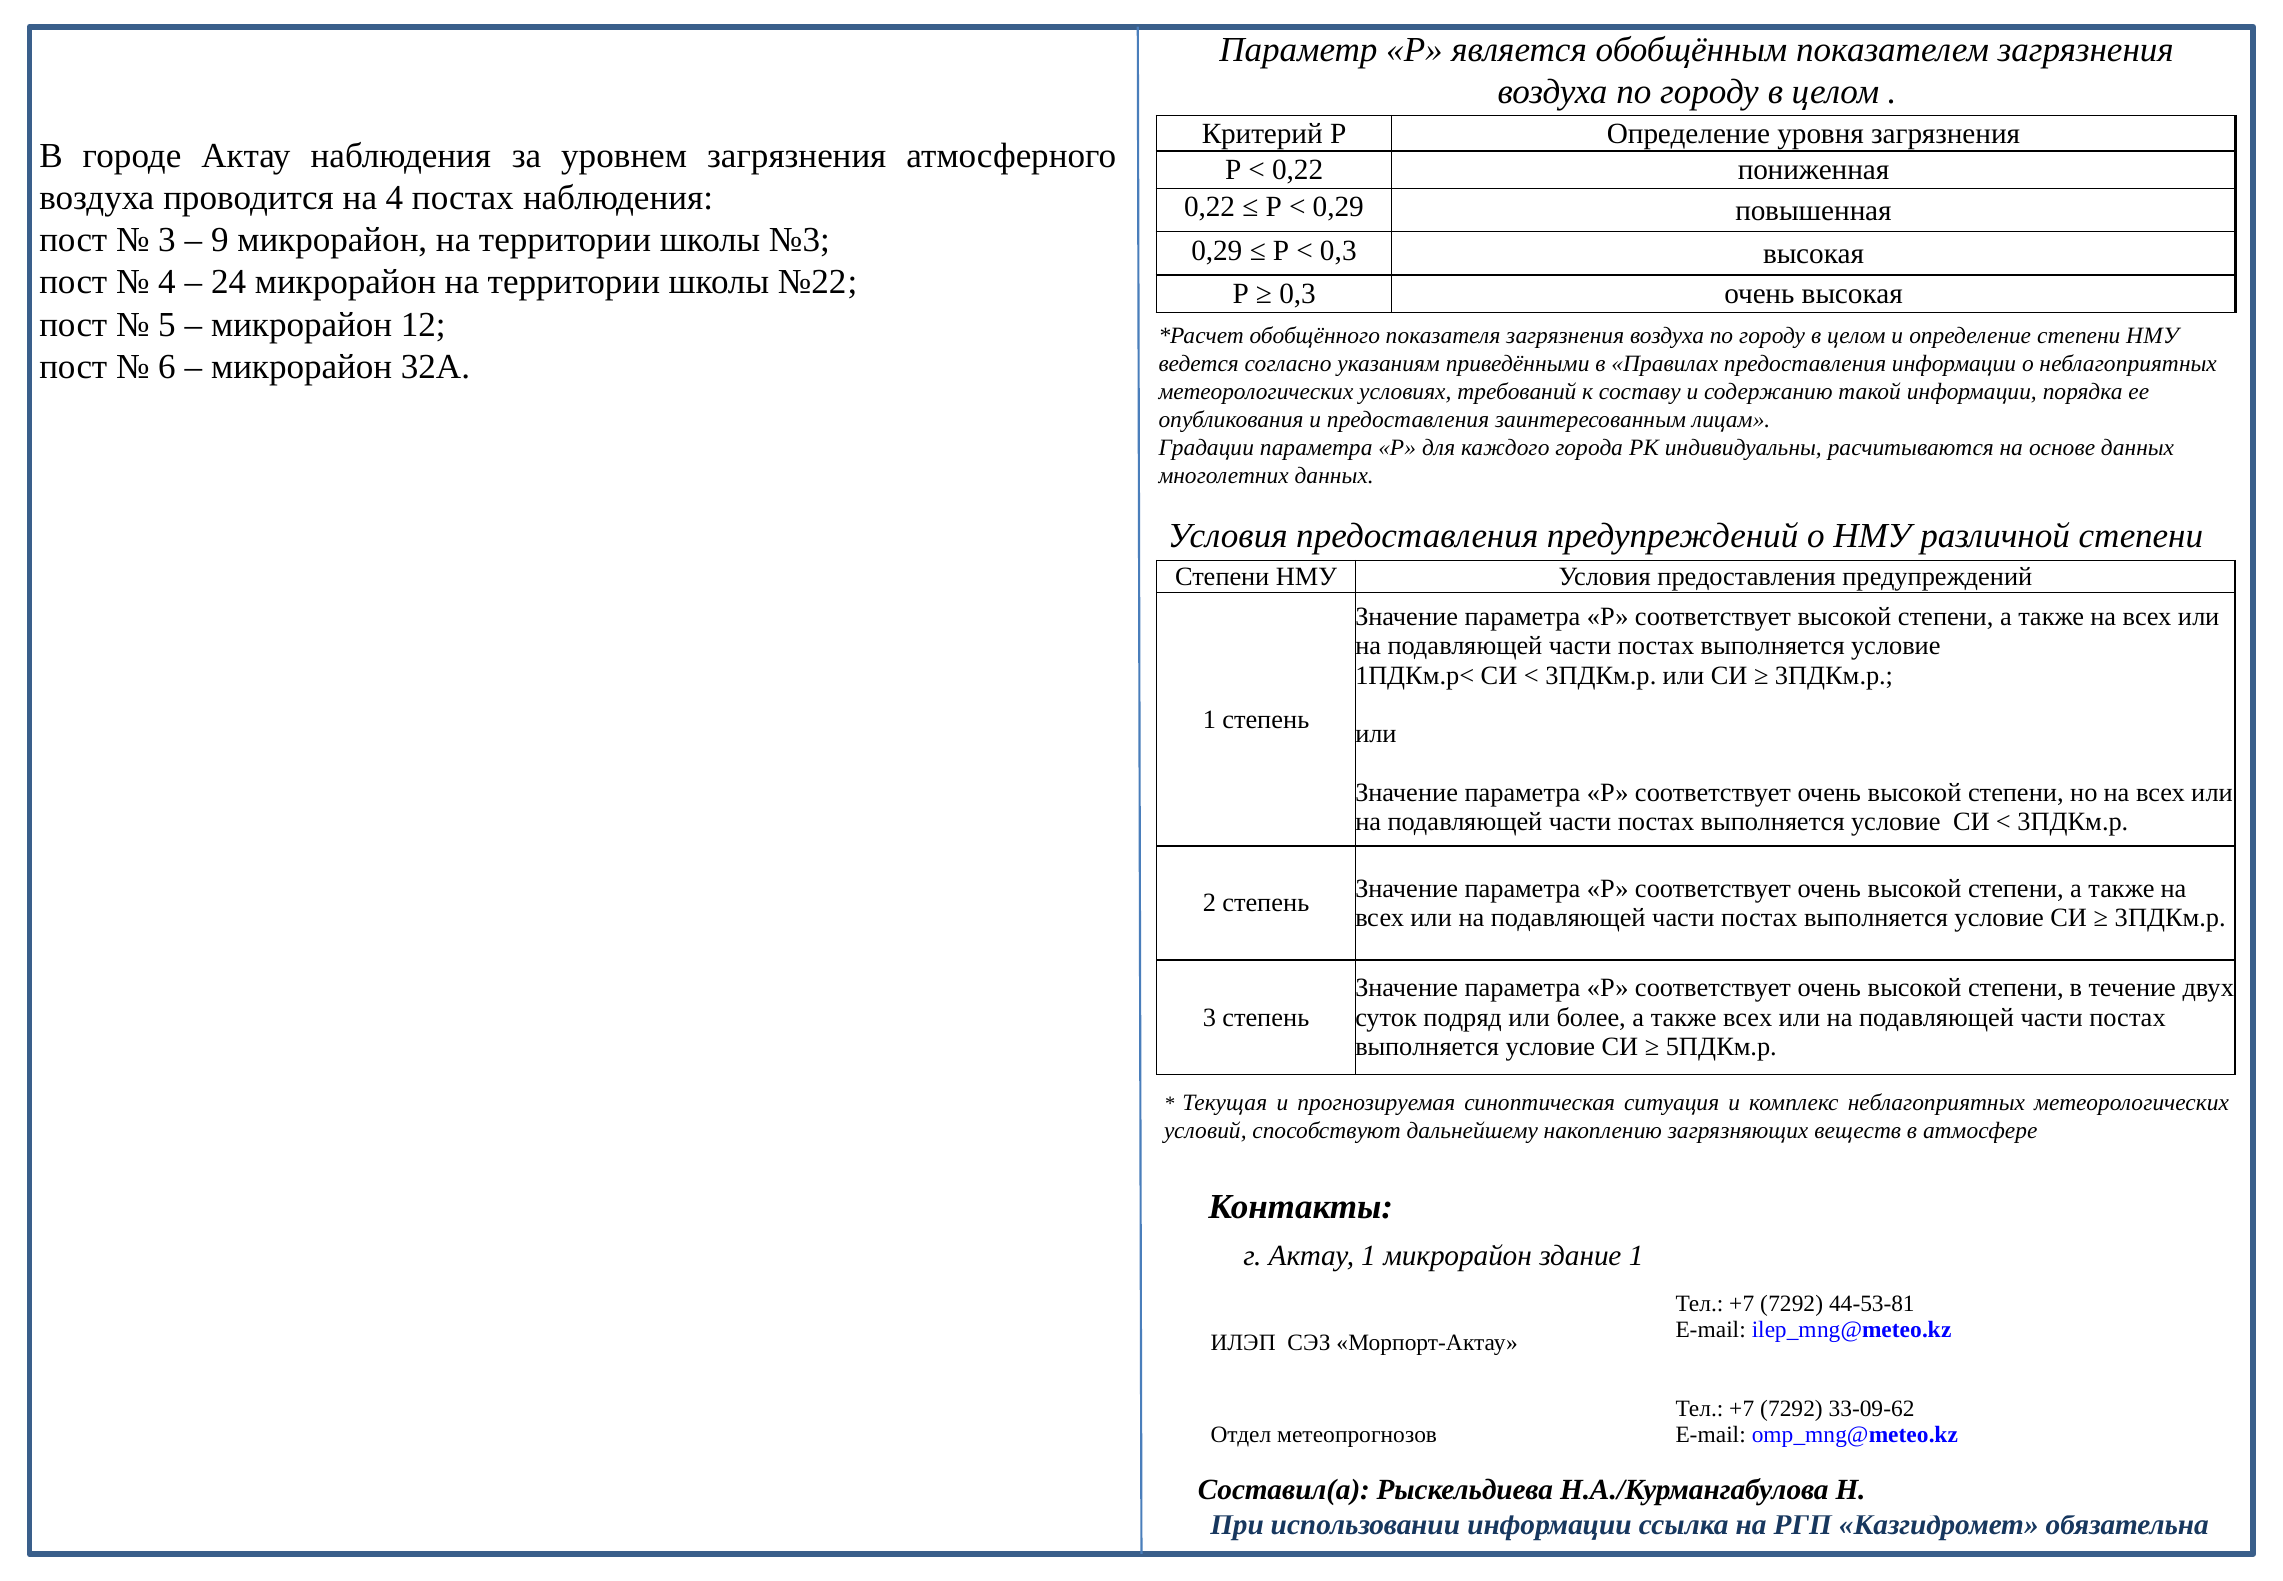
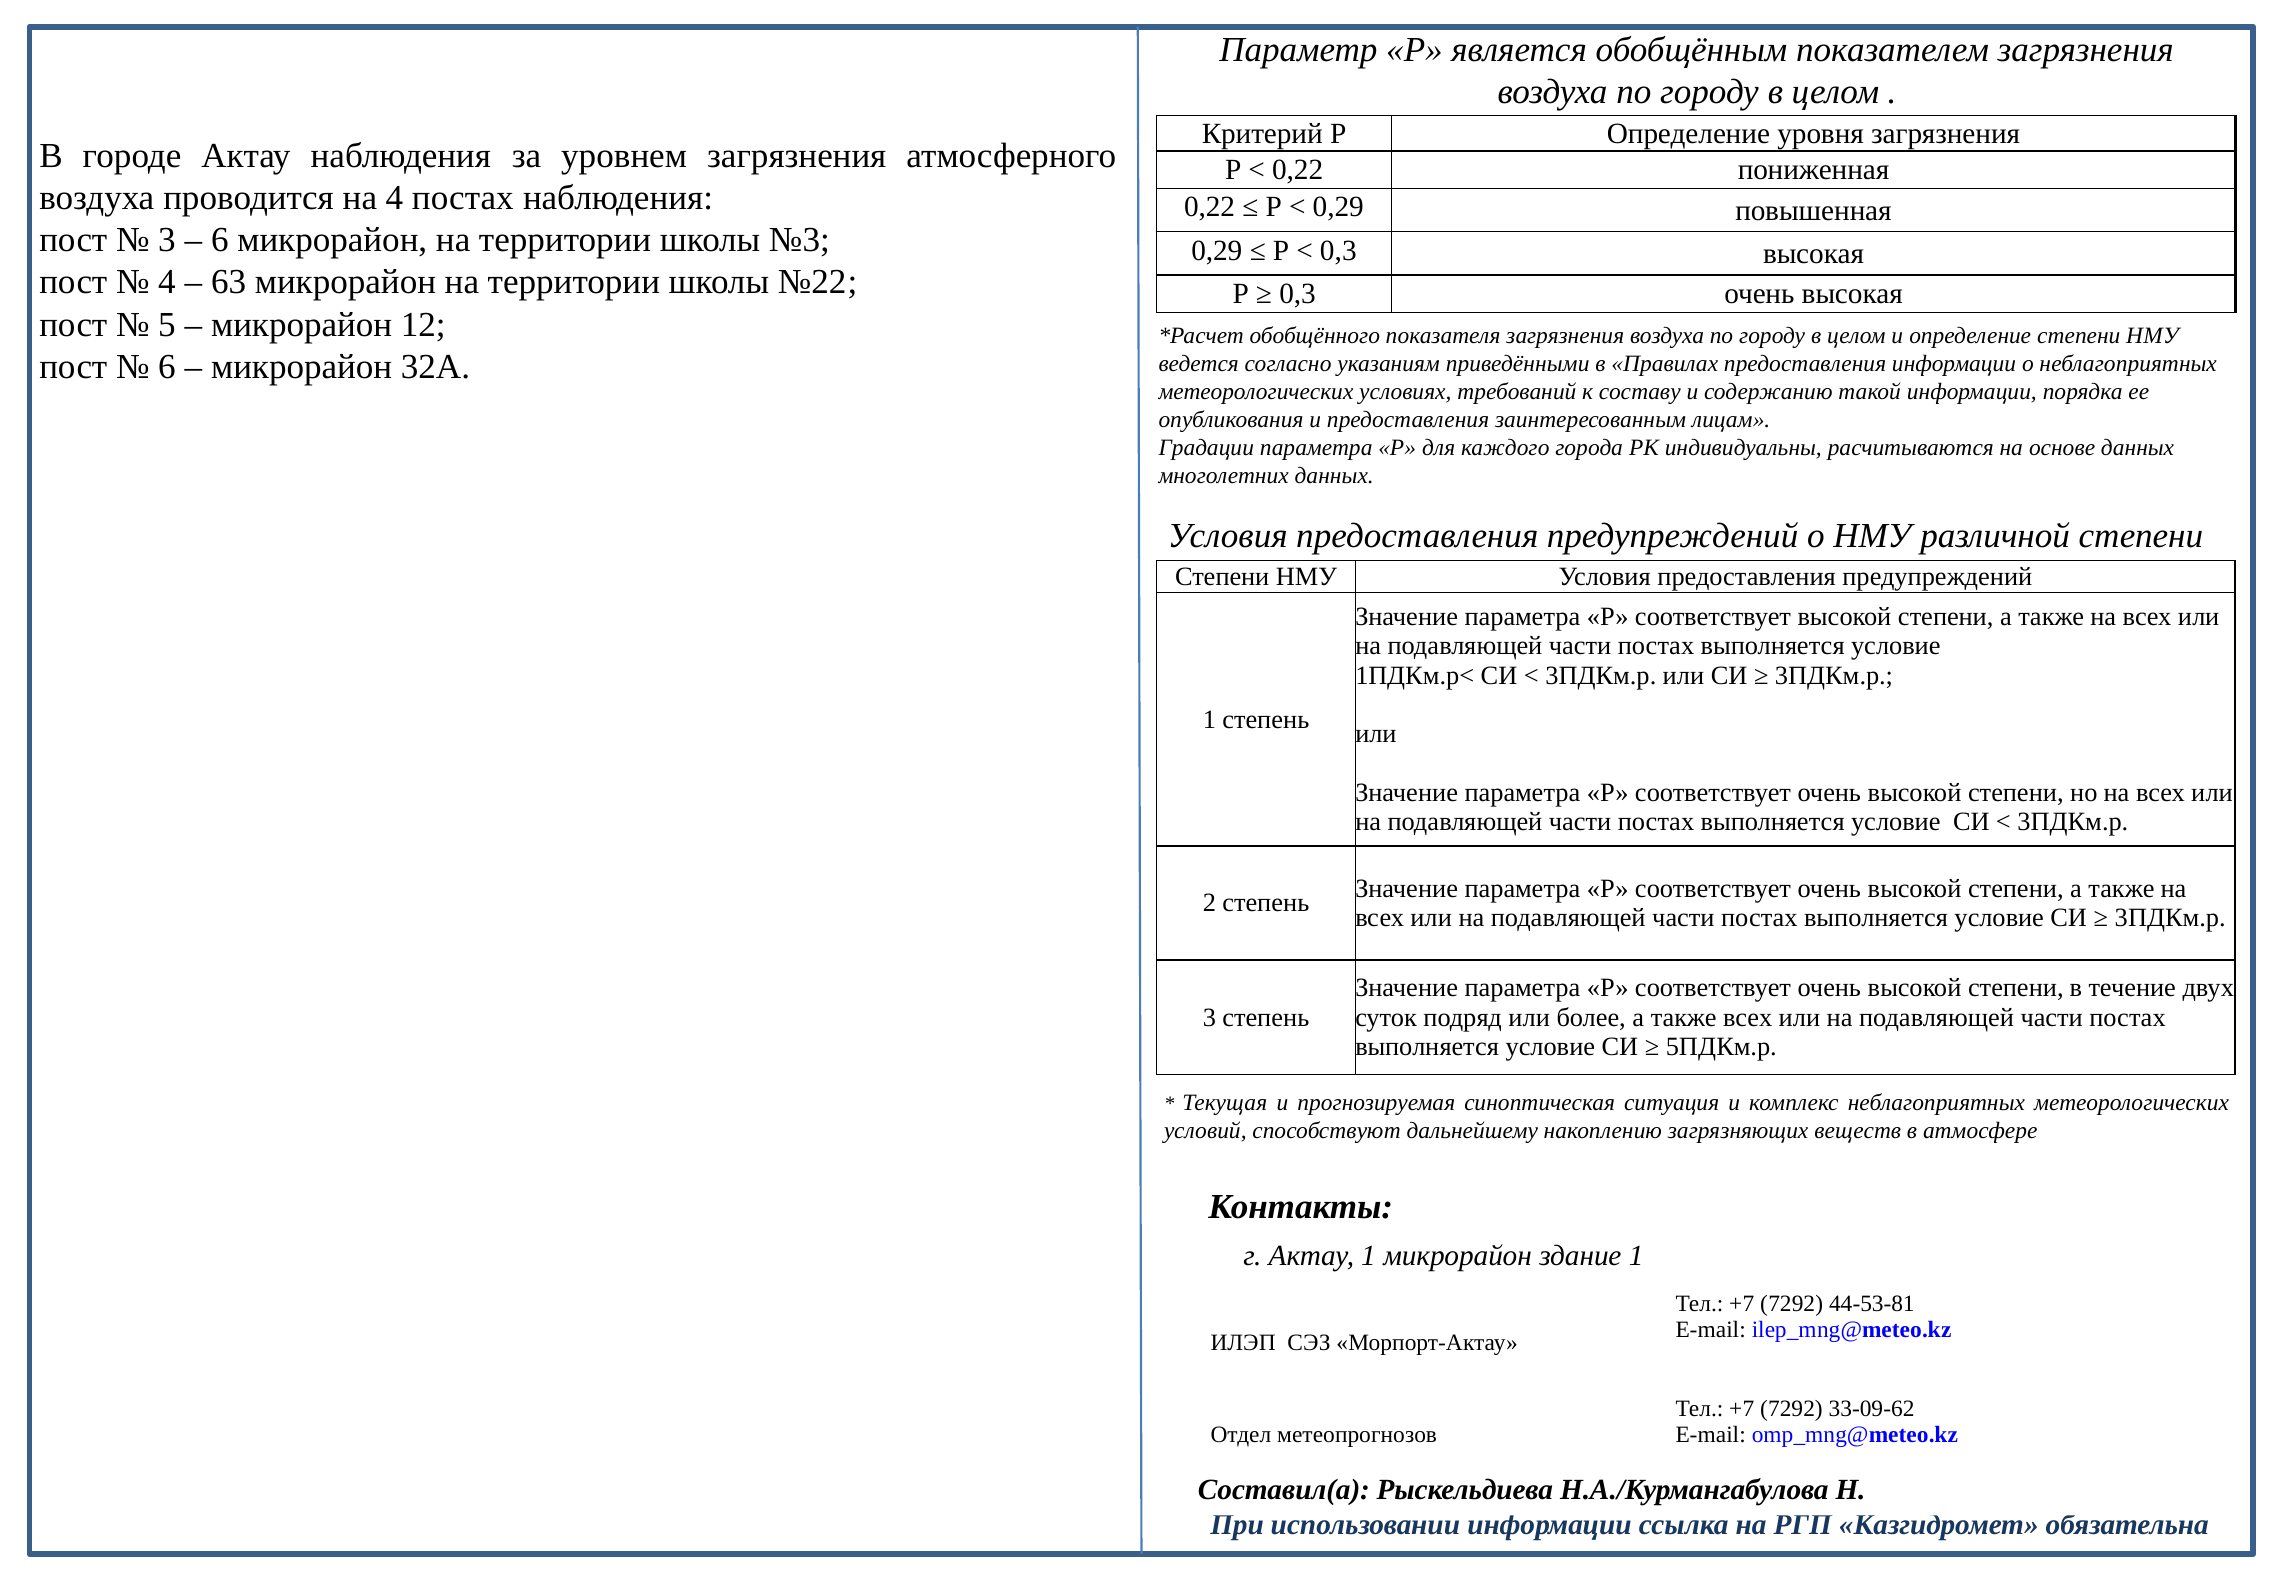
9: 9 -> 6 (220, 240)
24: 24 -> 63 (229, 282)
